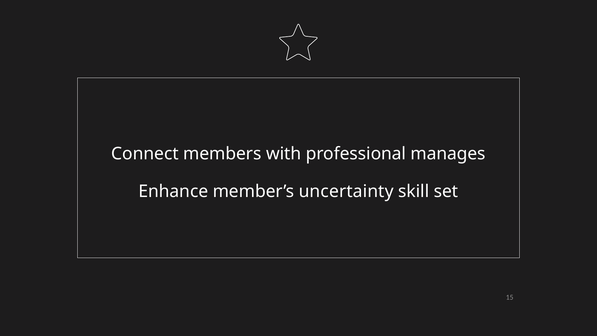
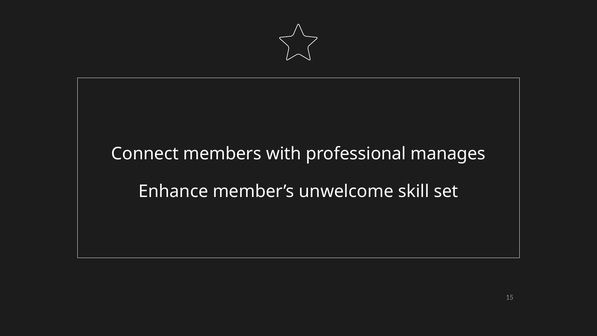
uncertainty: uncertainty -> unwelcome (346, 191)
